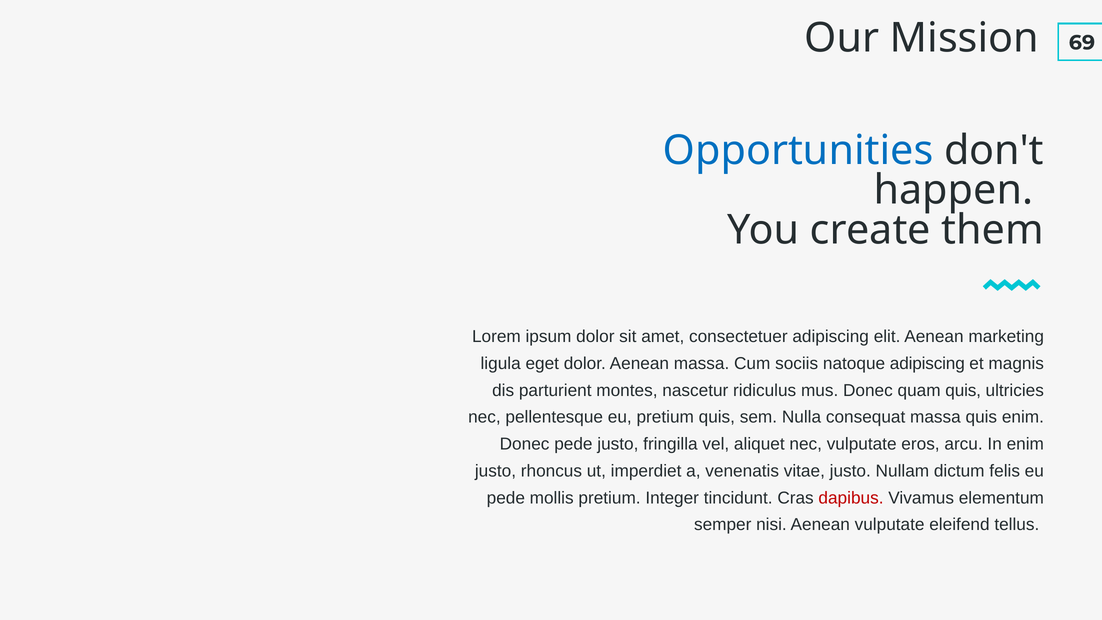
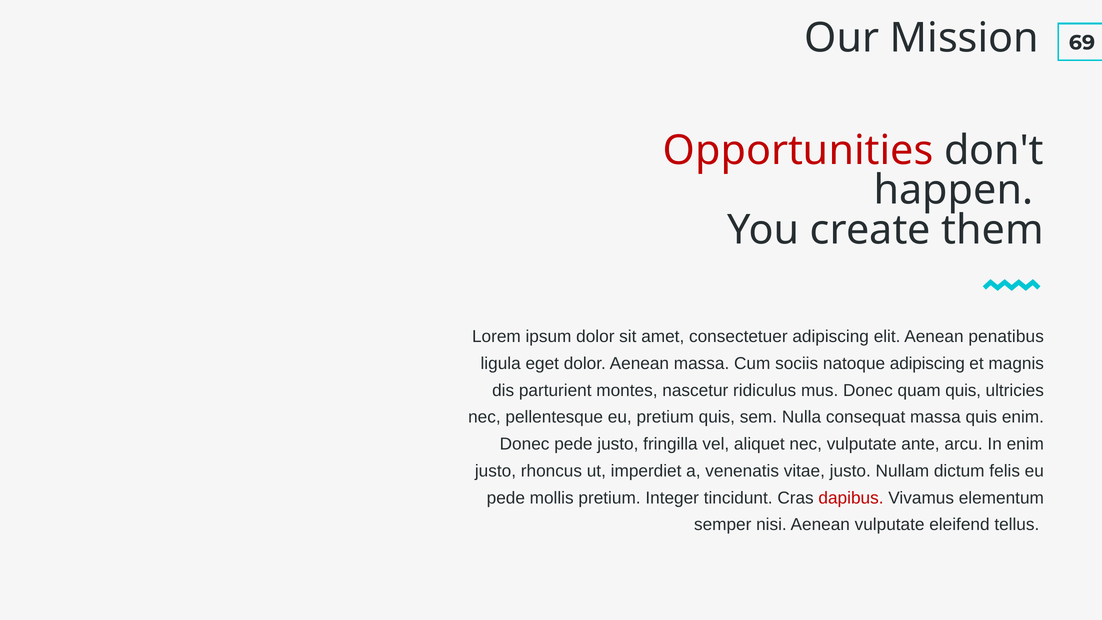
Opportunities colour: blue -> red (798, 151)
marketing: marketing -> penatibus (1006, 337)
eros: eros -> ante (921, 444)
